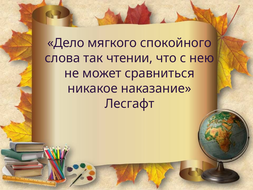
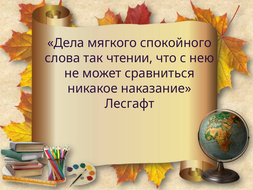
Дело: Дело -> Дела (66, 43)
